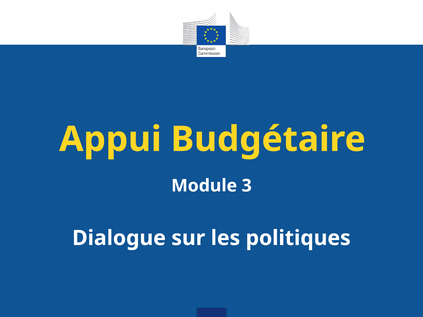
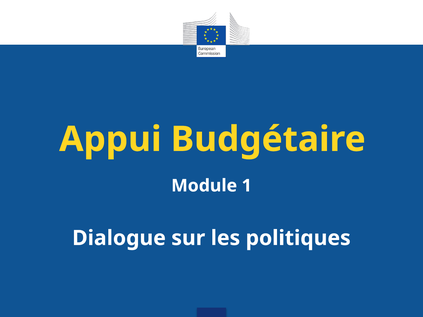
3: 3 -> 1 (247, 186)
